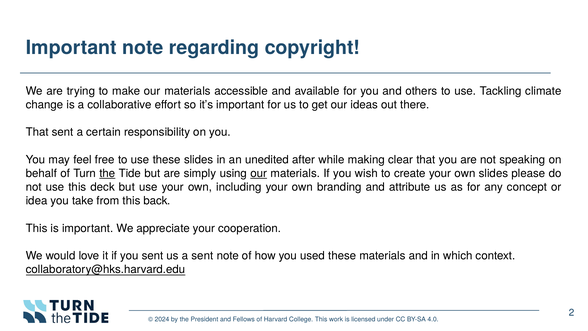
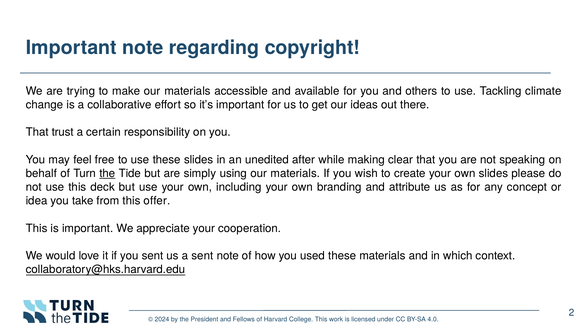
That sent: sent -> trust (63, 132)
our underline: present -> none (259, 173)
back: back -> offer (157, 201)
